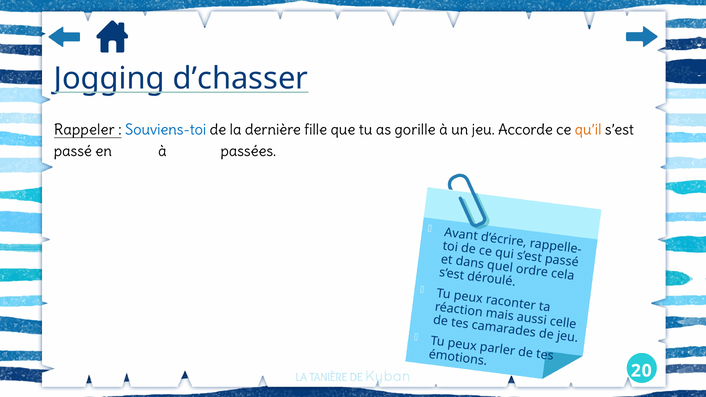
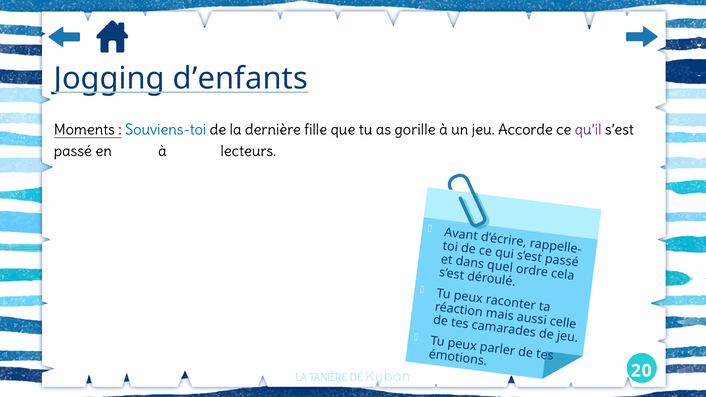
d’chasser: d’chasser -> d’enfants (240, 78)
Rappeler: Rappeler -> Moments (84, 130)
qu’il colour: orange -> purple (588, 130)
passées: passées -> lecteurs (248, 151)
